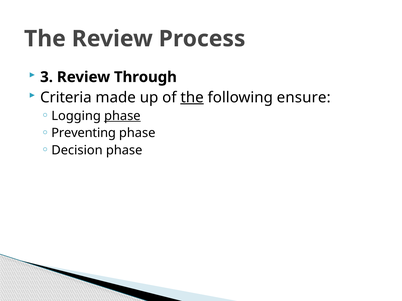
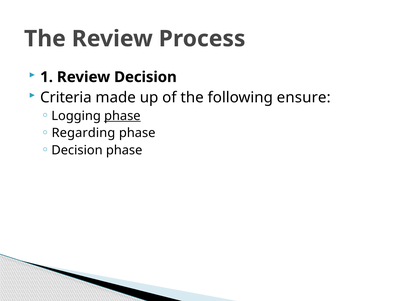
3: 3 -> 1 (47, 77)
Review Through: Through -> Decision (145, 77)
the underline: present -> none (192, 98)
Preventing: Preventing -> Regarding (83, 133)
